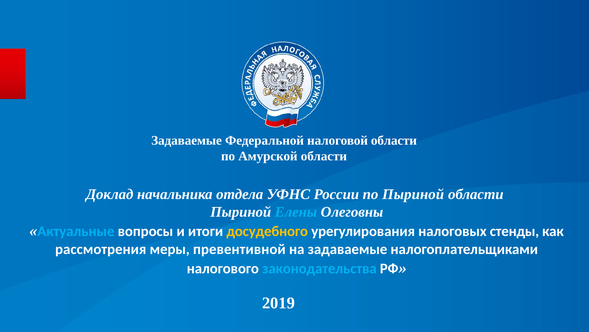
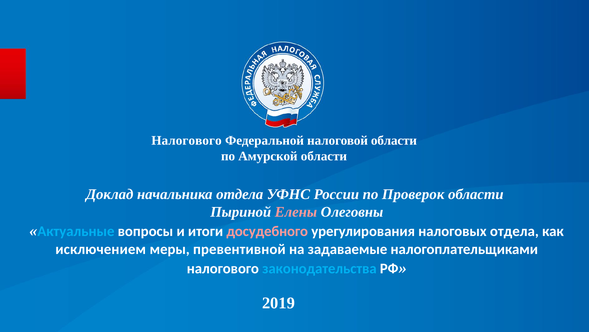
Задаваемые: Задаваемые -> Налогового (186, 140)
по Пыриной: Пыриной -> Проверок (413, 194)
Елены colour: light blue -> pink (296, 211)
досудебного colour: yellow -> pink (267, 231)
налоговых стенды: стенды -> отдела (514, 231)
рассмотрения: рассмотрения -> исключением (101, 249)
